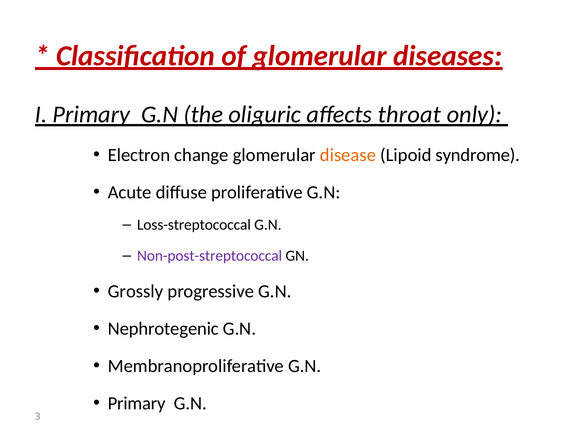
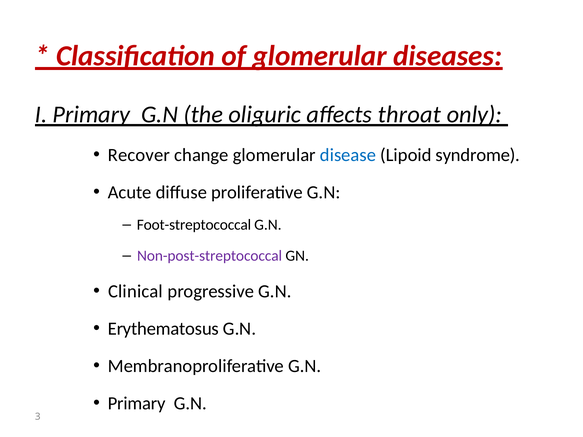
Electron: Electron -> Recover (139, 155)
disease colour: orange -> blue (348, 155)
Loss-streptococcal: Loss-streptococcal -> Foot-streptococcal (194, 225)
Grossly: Grossly -> Clinical (136, 292)
Nephrotegenic: Nephrotegenic -> Erythematosus (163, 329)
